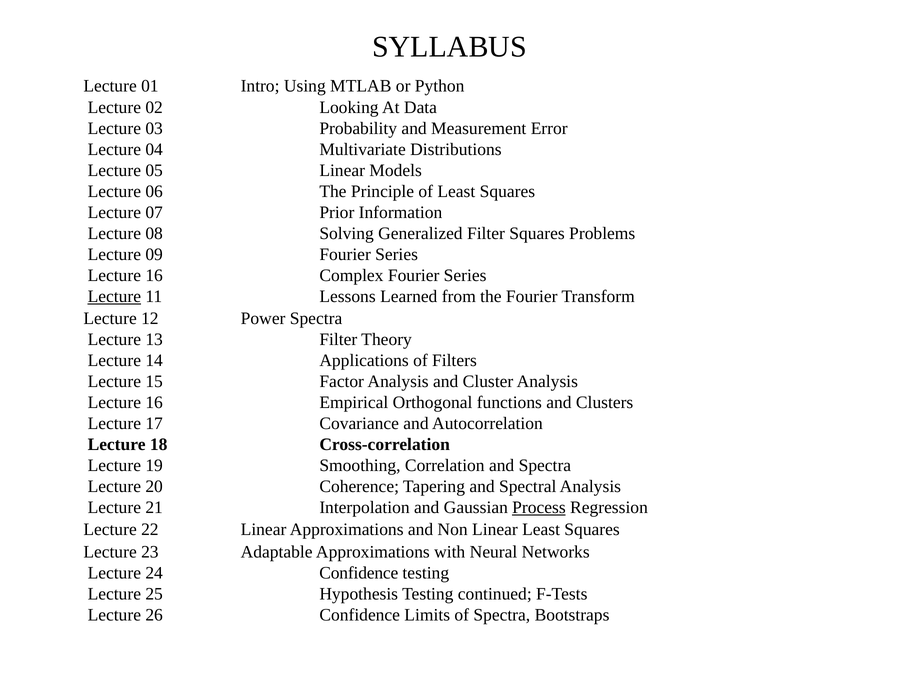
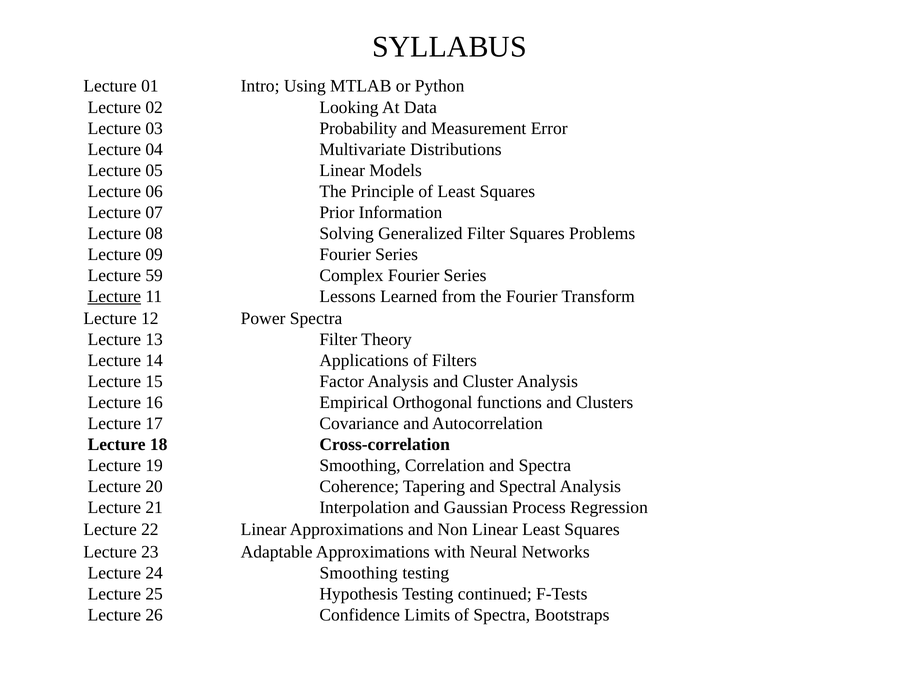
16: 16 -> 59 (154, 276)
Process underline: present -> none (539, 508)
24 Confidence: Confidence -> Smoothing (359, 573)
